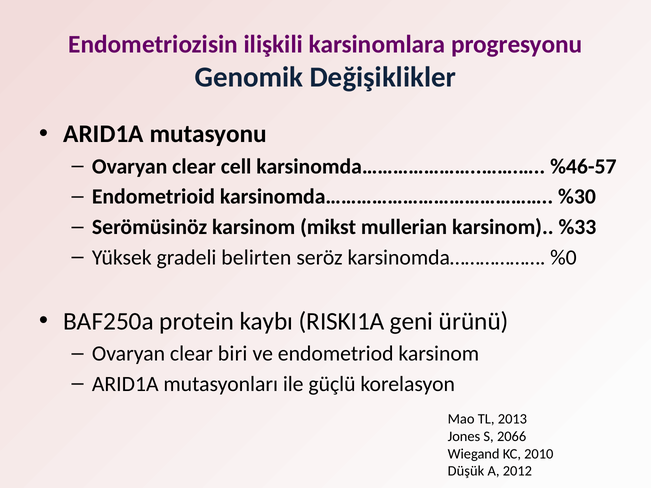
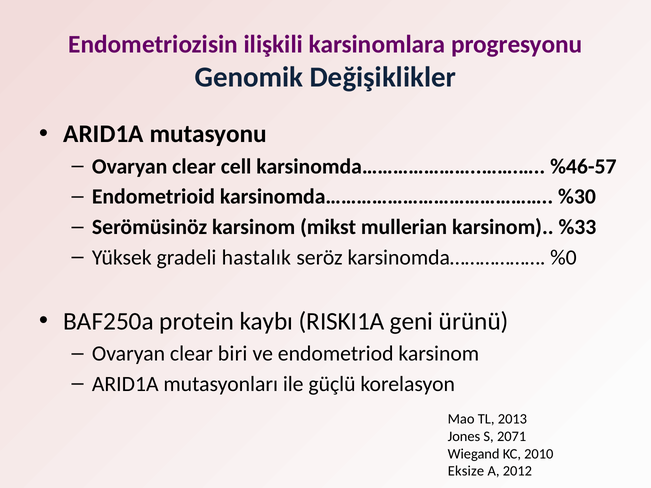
belirten: belirten -> hastalık (256, 258)
2066: 2066 -> 2071 (512, 437)
Düşük: Düşük -> Eksize (466, 471)
